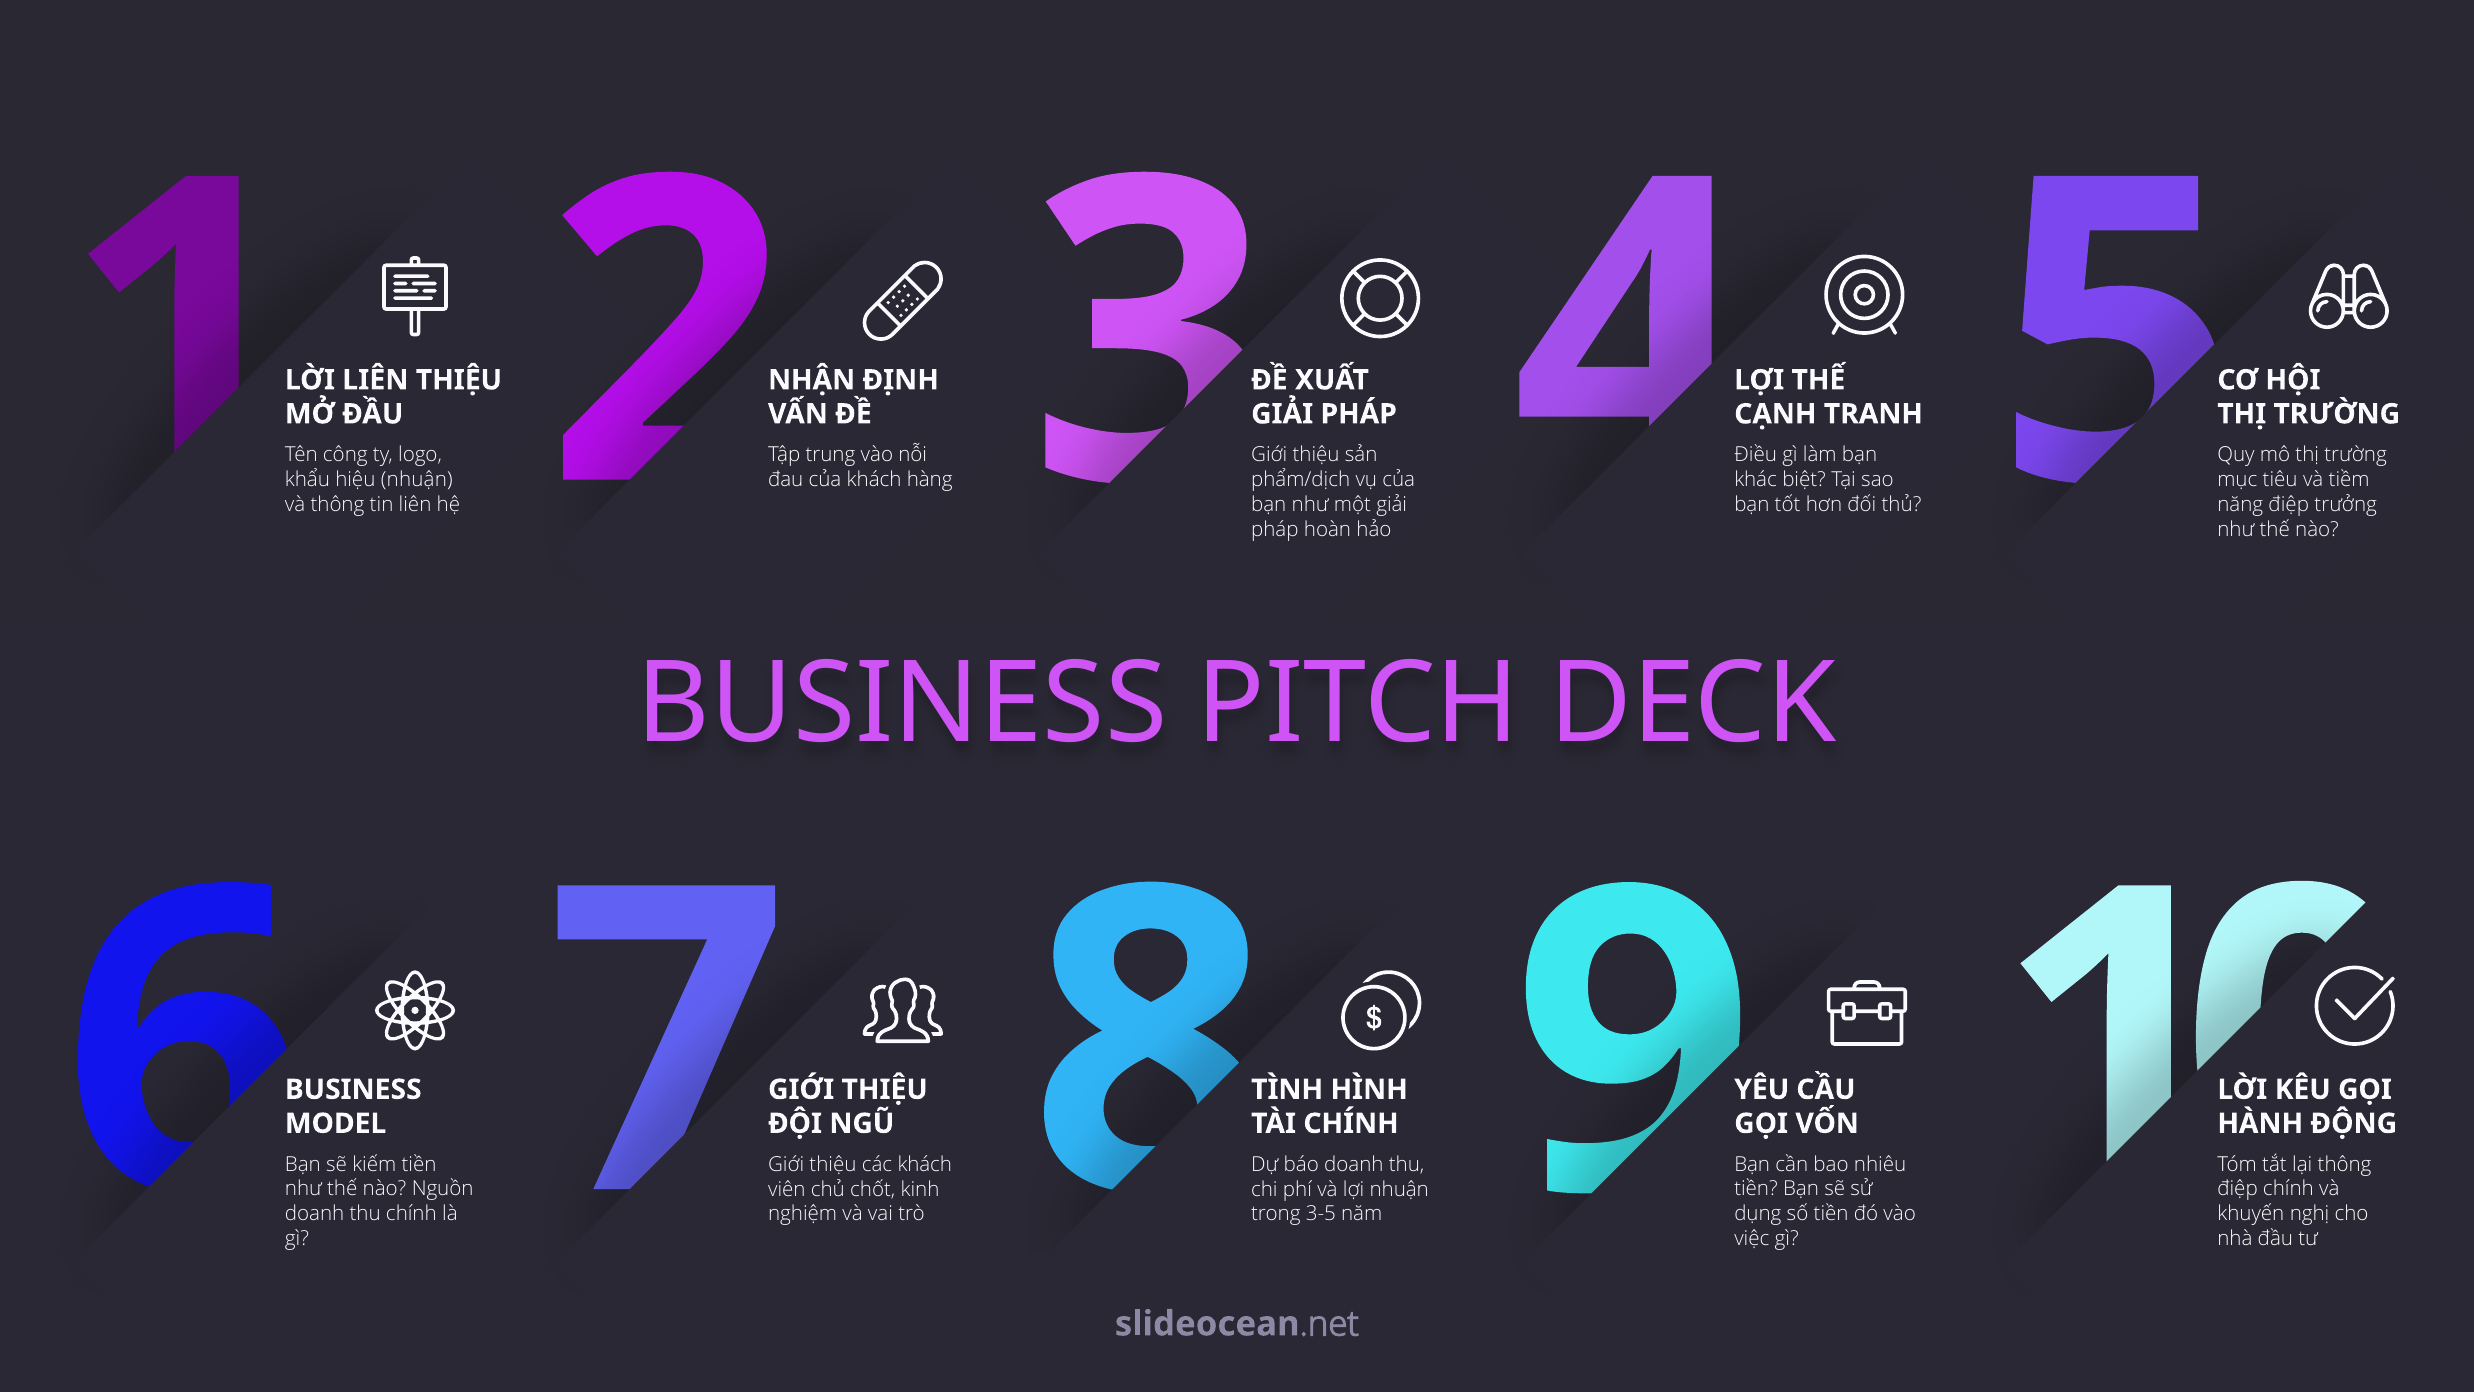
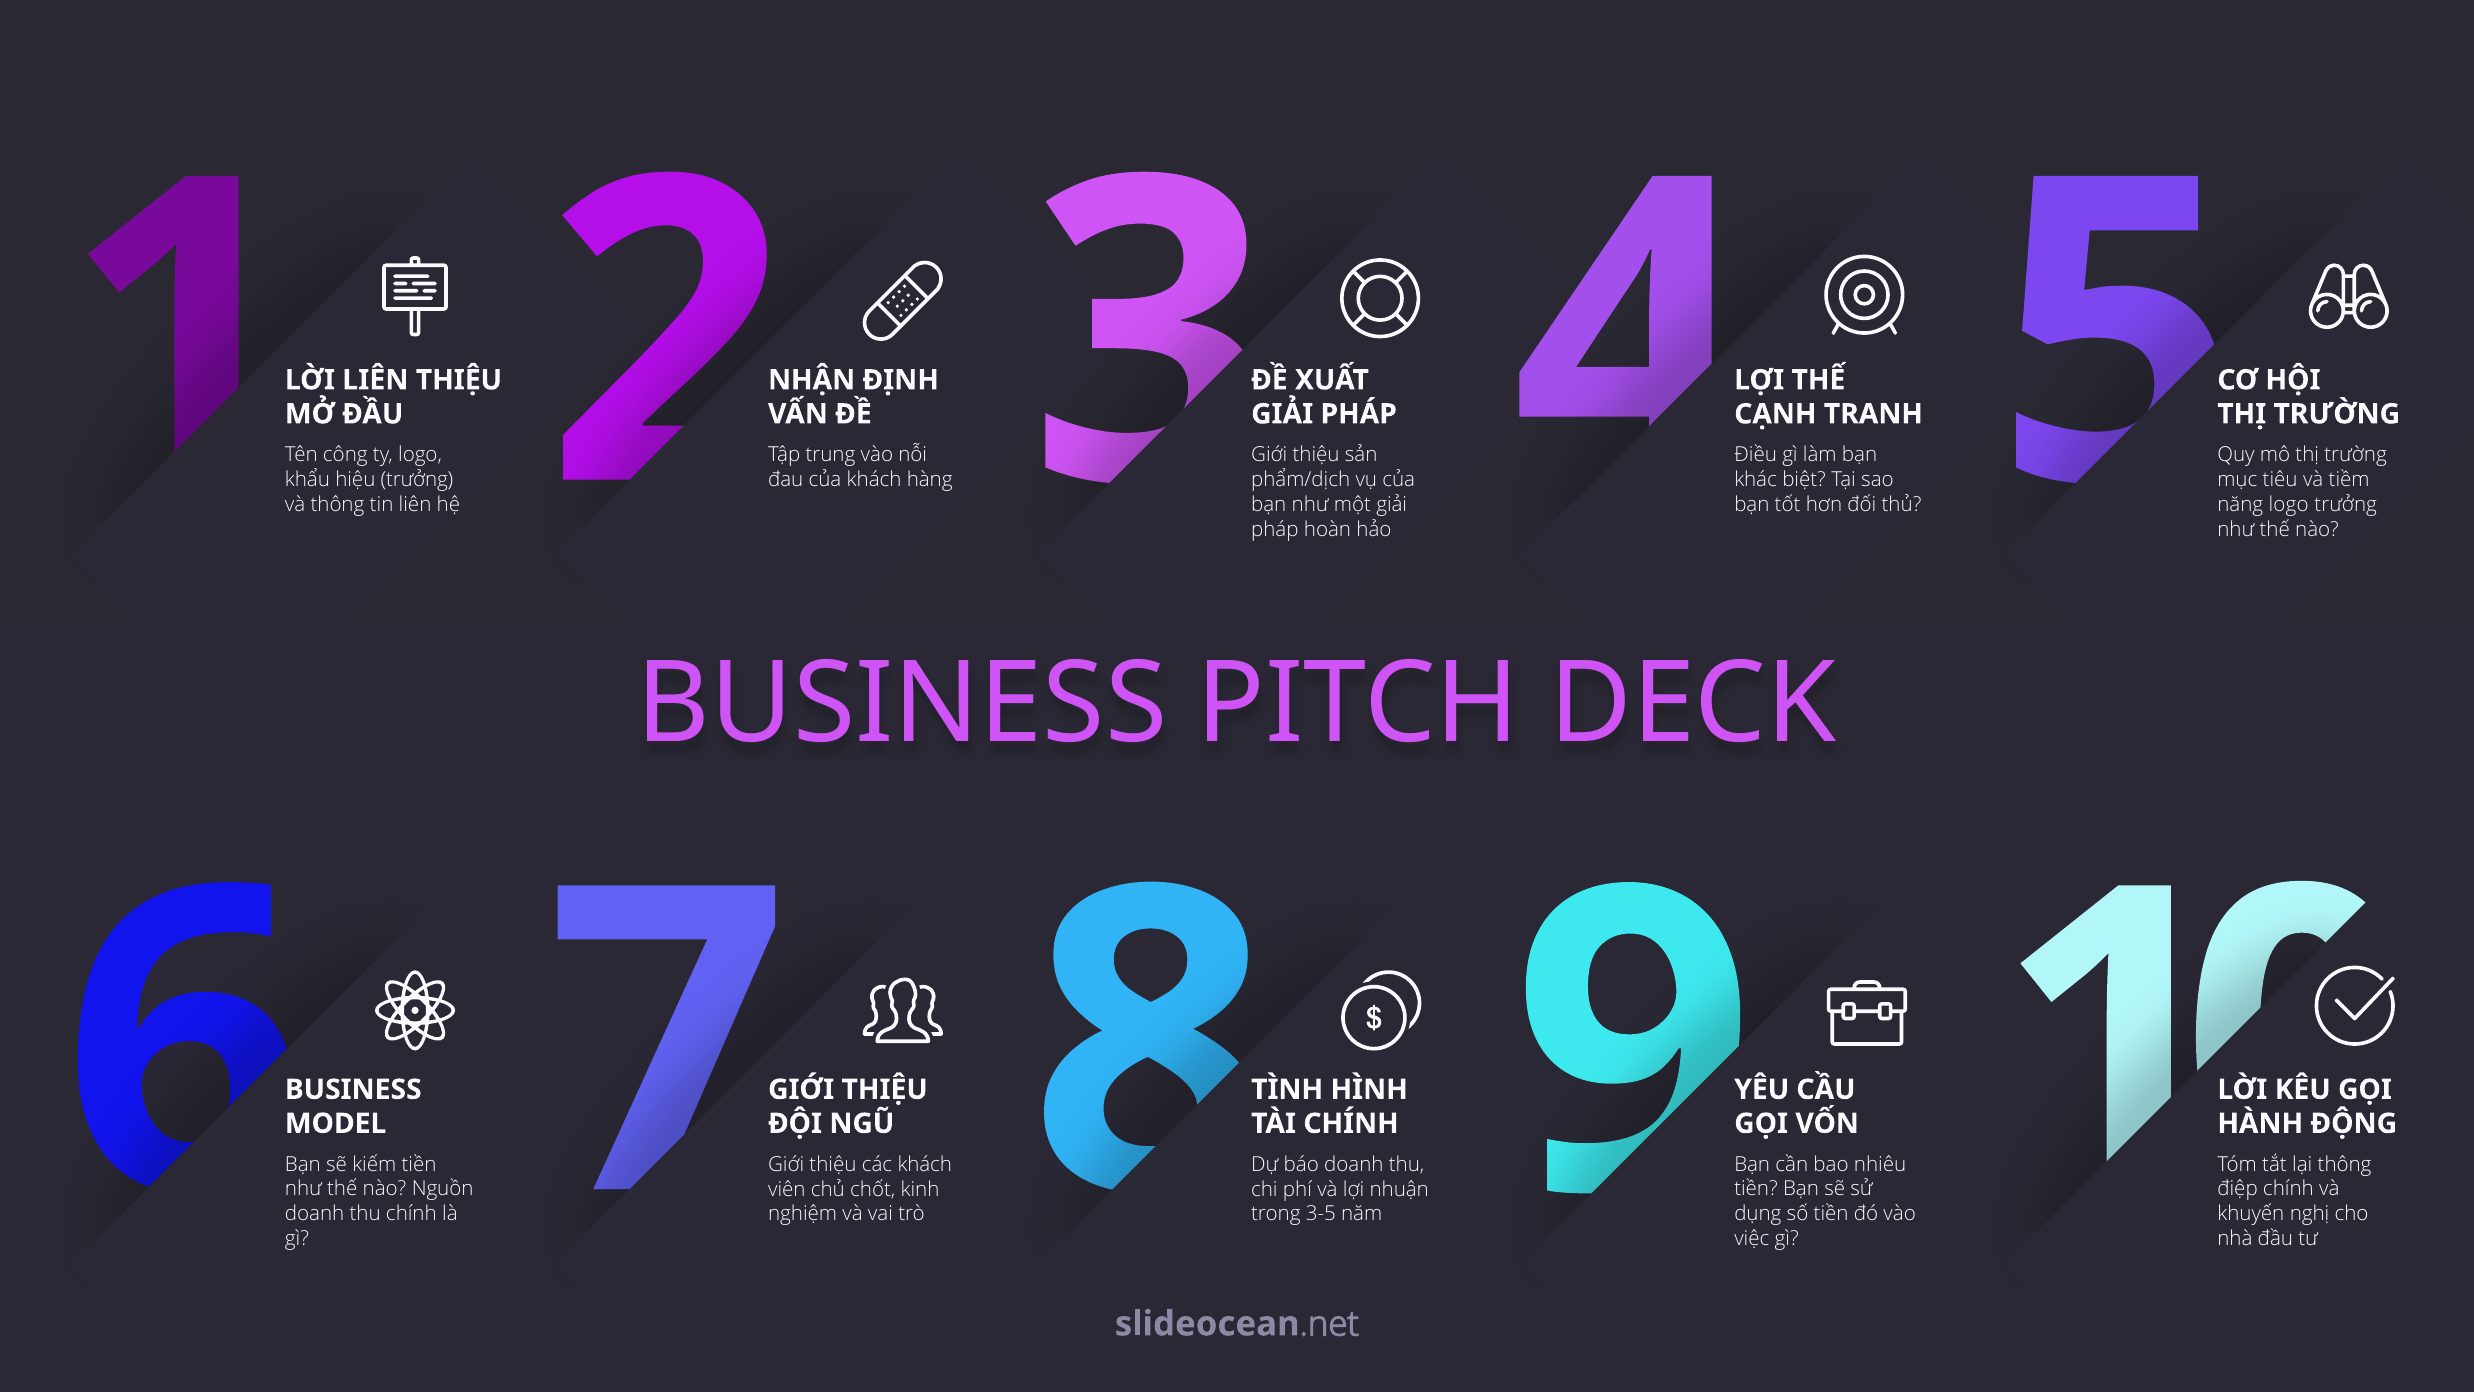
hiệu nhuận: nhuận -> trưởng (417, 480)
điệp: điệp -> logo (2289, 504)
